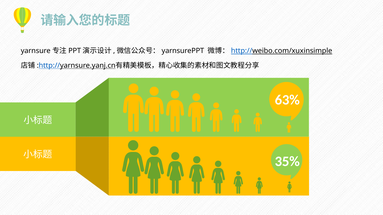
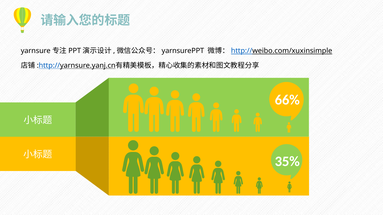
63%: 63% -> 66% (287, 100)
